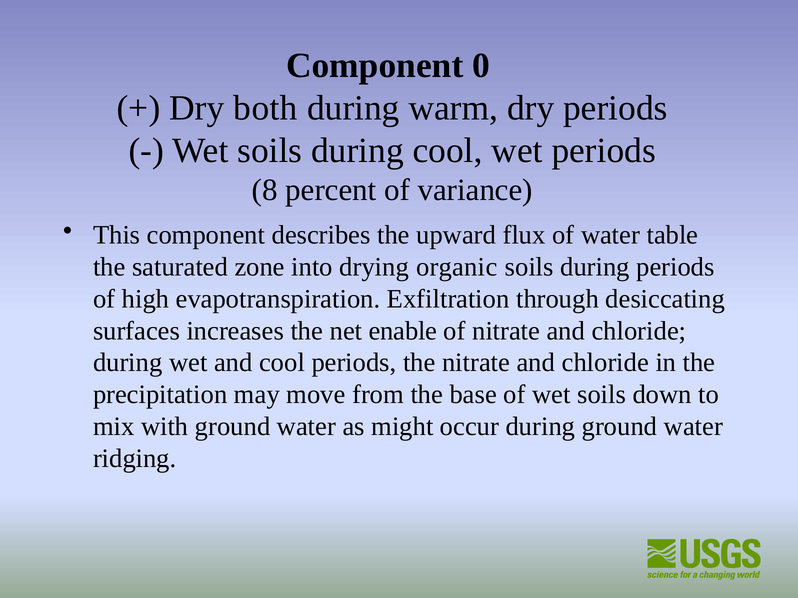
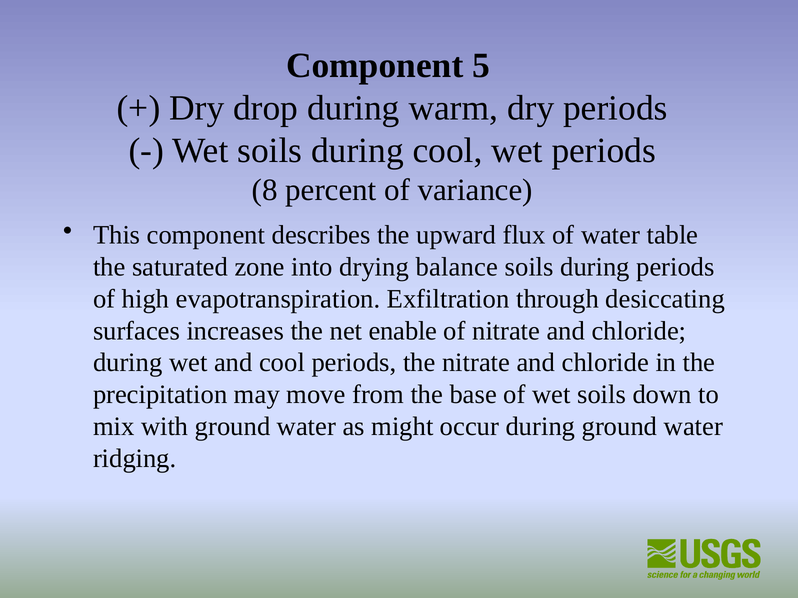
0: 0 -> 5 (481, 66)
both: both -> drop (266, 108)
organic: organic -> balance (457, 267)
